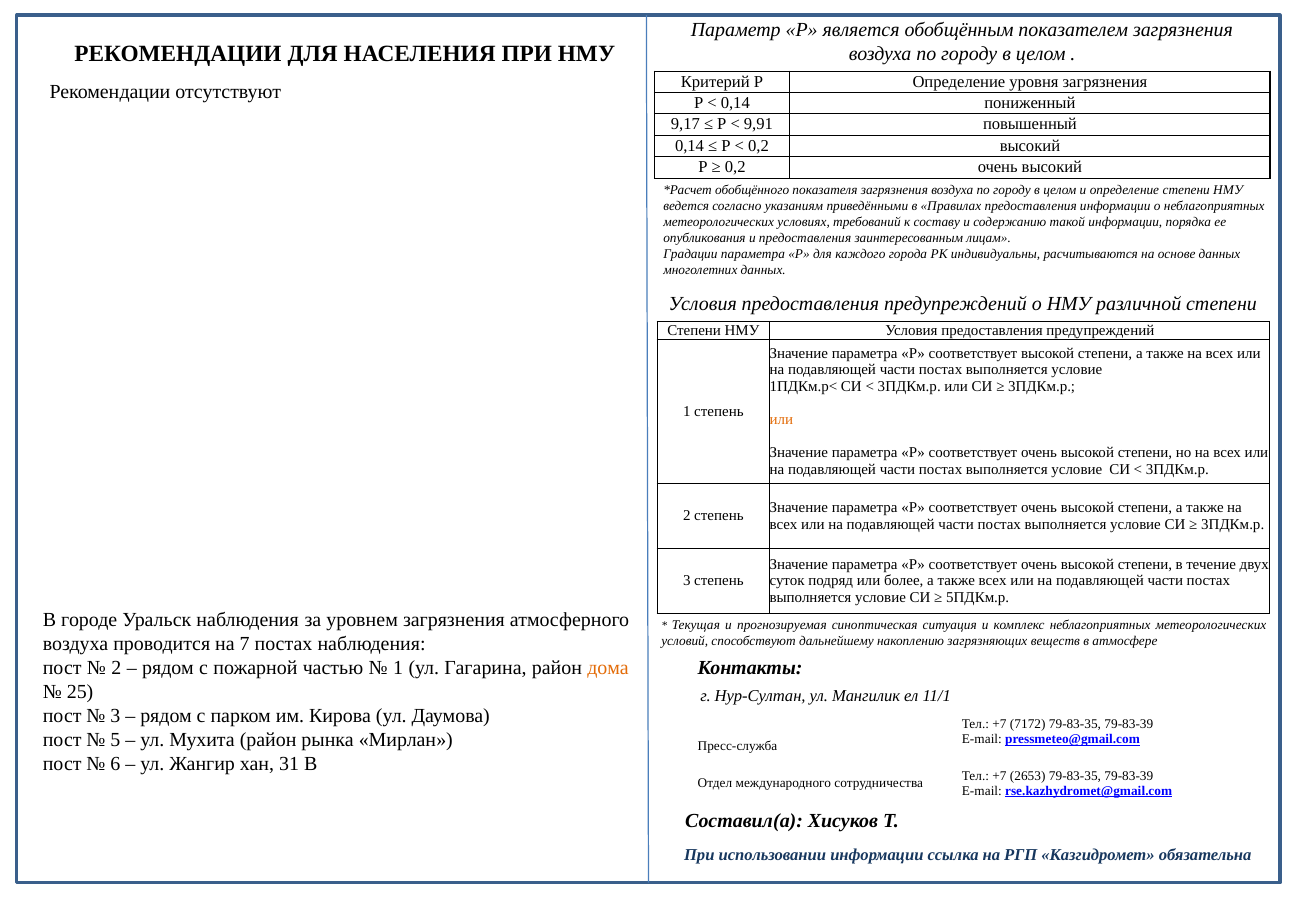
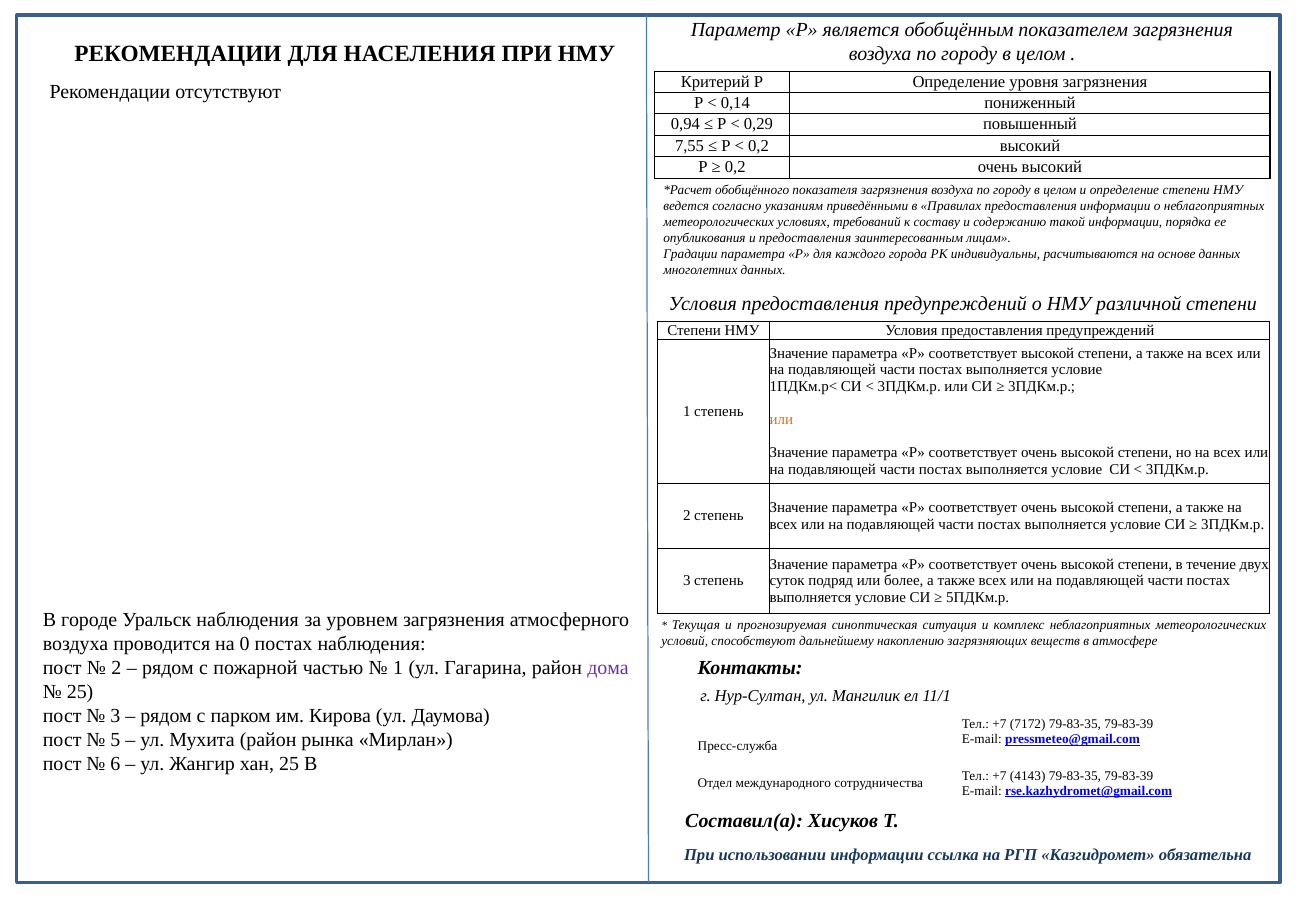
9,17: 9,17 -> 0,94 (685, 124)
9,91: 9,91 -> 0,29 (758, 124)
0,14: 0,14 -> 7,55 (690, 146)
7: 7 -> 0 (245, 644)
дома colour: orange -> purple (608, 668)
хан 31: 31 -> 25 (289, 764)
2653: 2653 -> 4143 (1028, 776)
